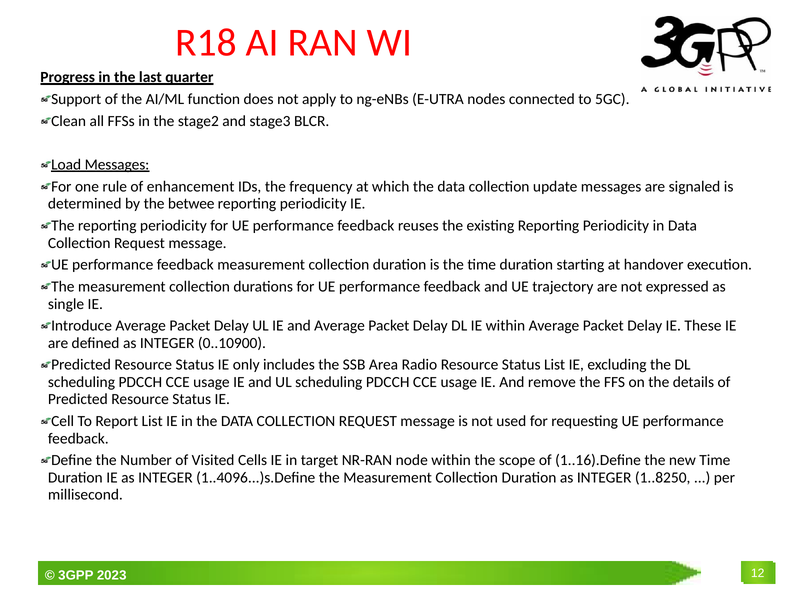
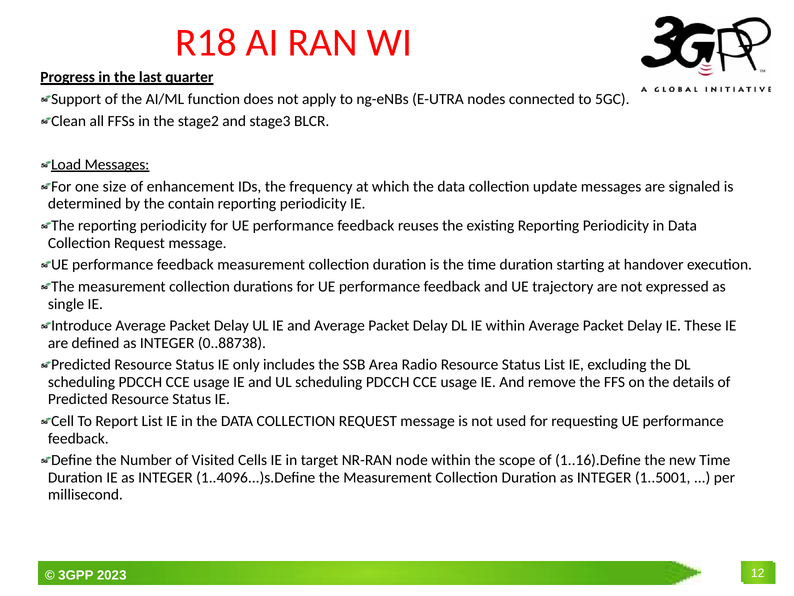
rule: rule -> size (115, 186)
betwee: betwee -> contain (191, 204)
0..10900: 0..10900 -> 0..88738 (232, 343)
1..8250: 1..8250 -> 1..5001 (663, 477)
